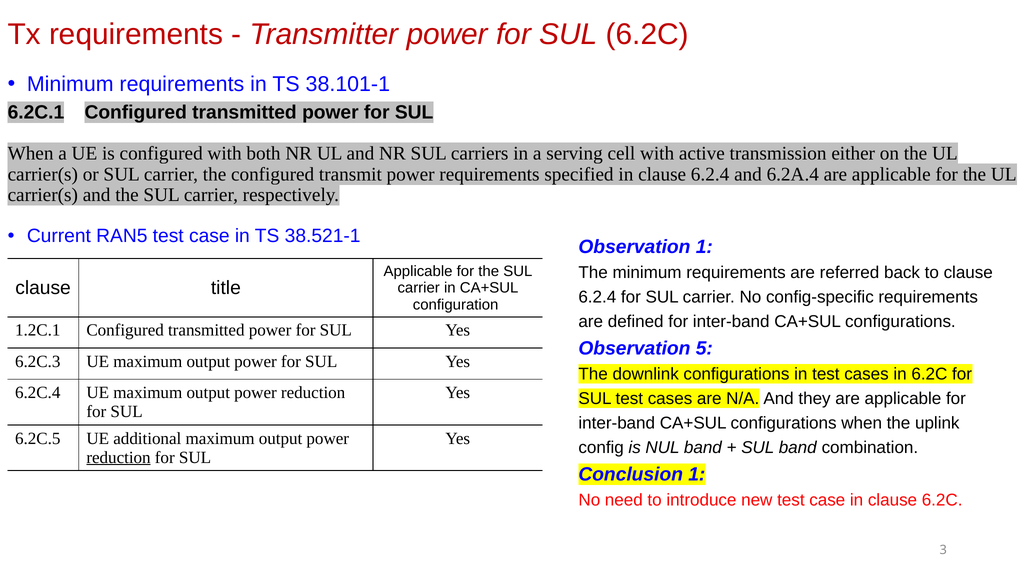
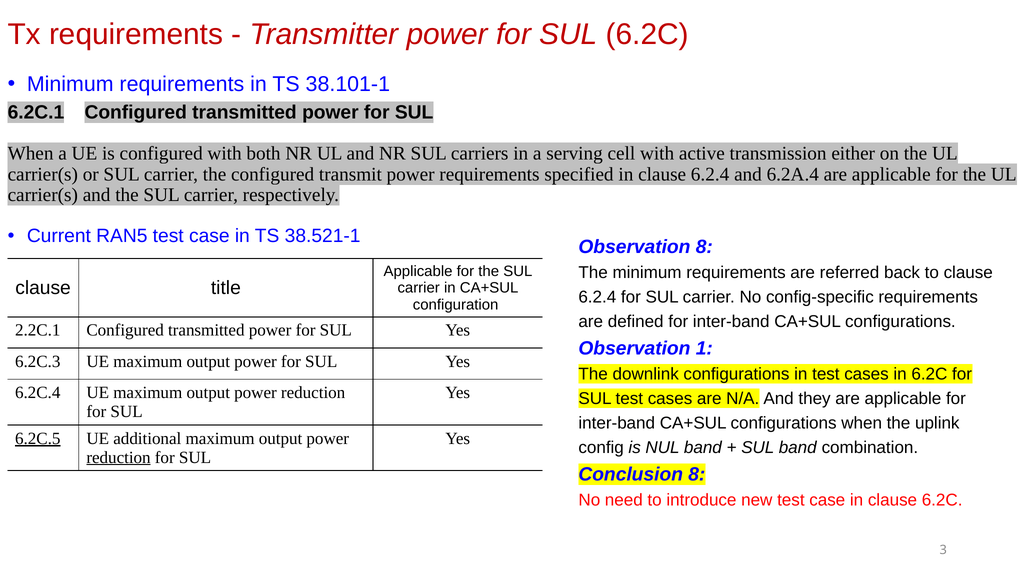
Observation 1: 1 -> 8 (704, 247)
1.2C.1: 1.2C.1 -> 2.2C.1 (38, 330)
5: 5 -> 1 (704, 348)
6.2C.5 underline: none -> present (38, 438)
Conclusion 1: 1 -> 8 (697, 474)
